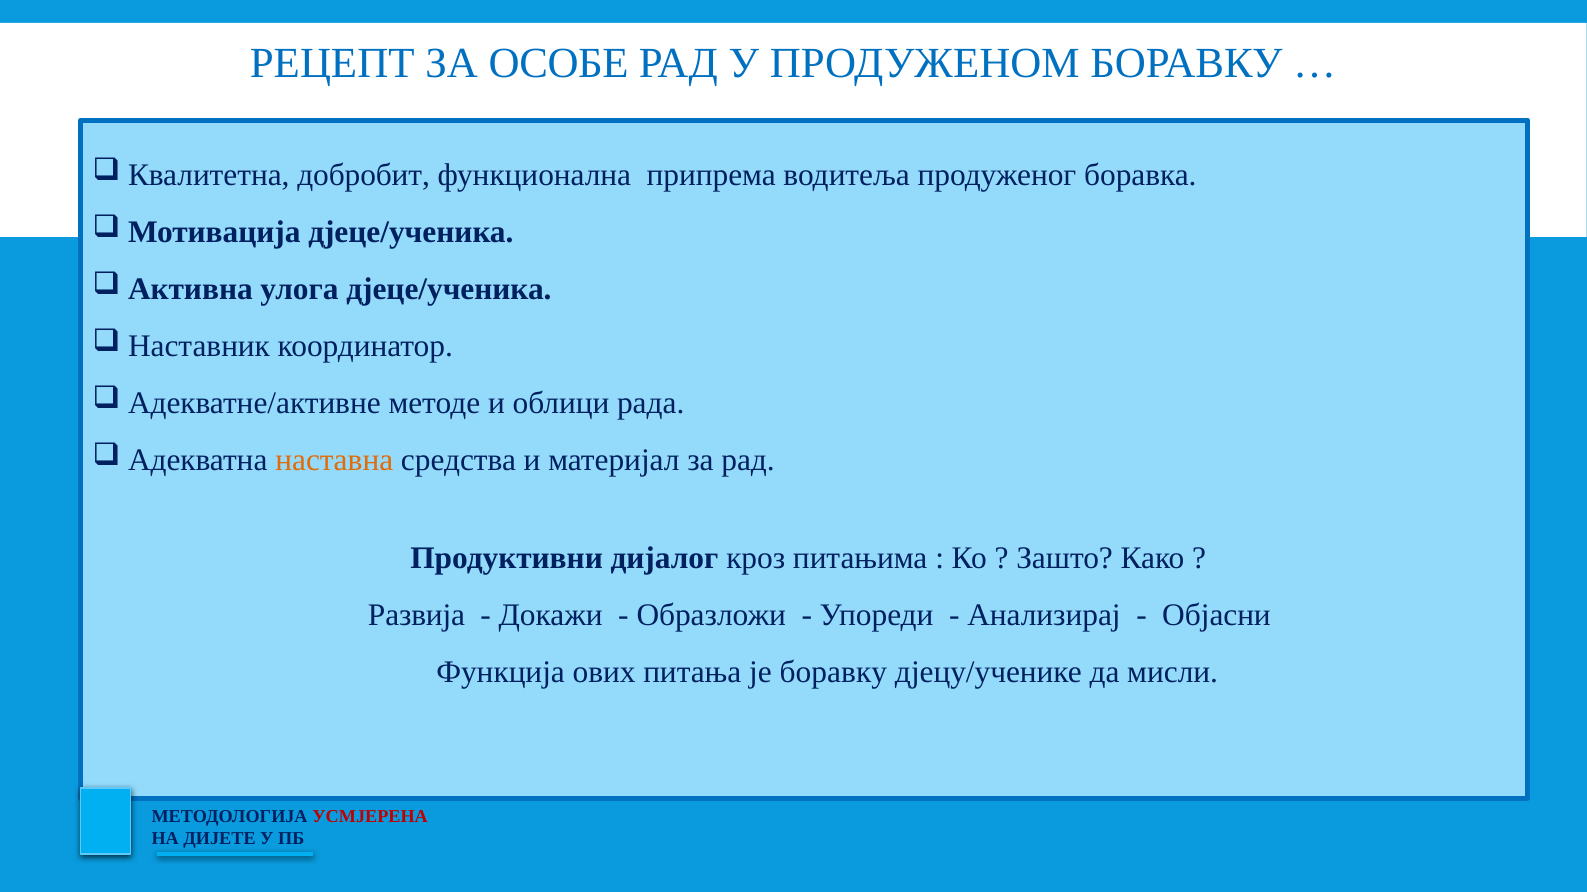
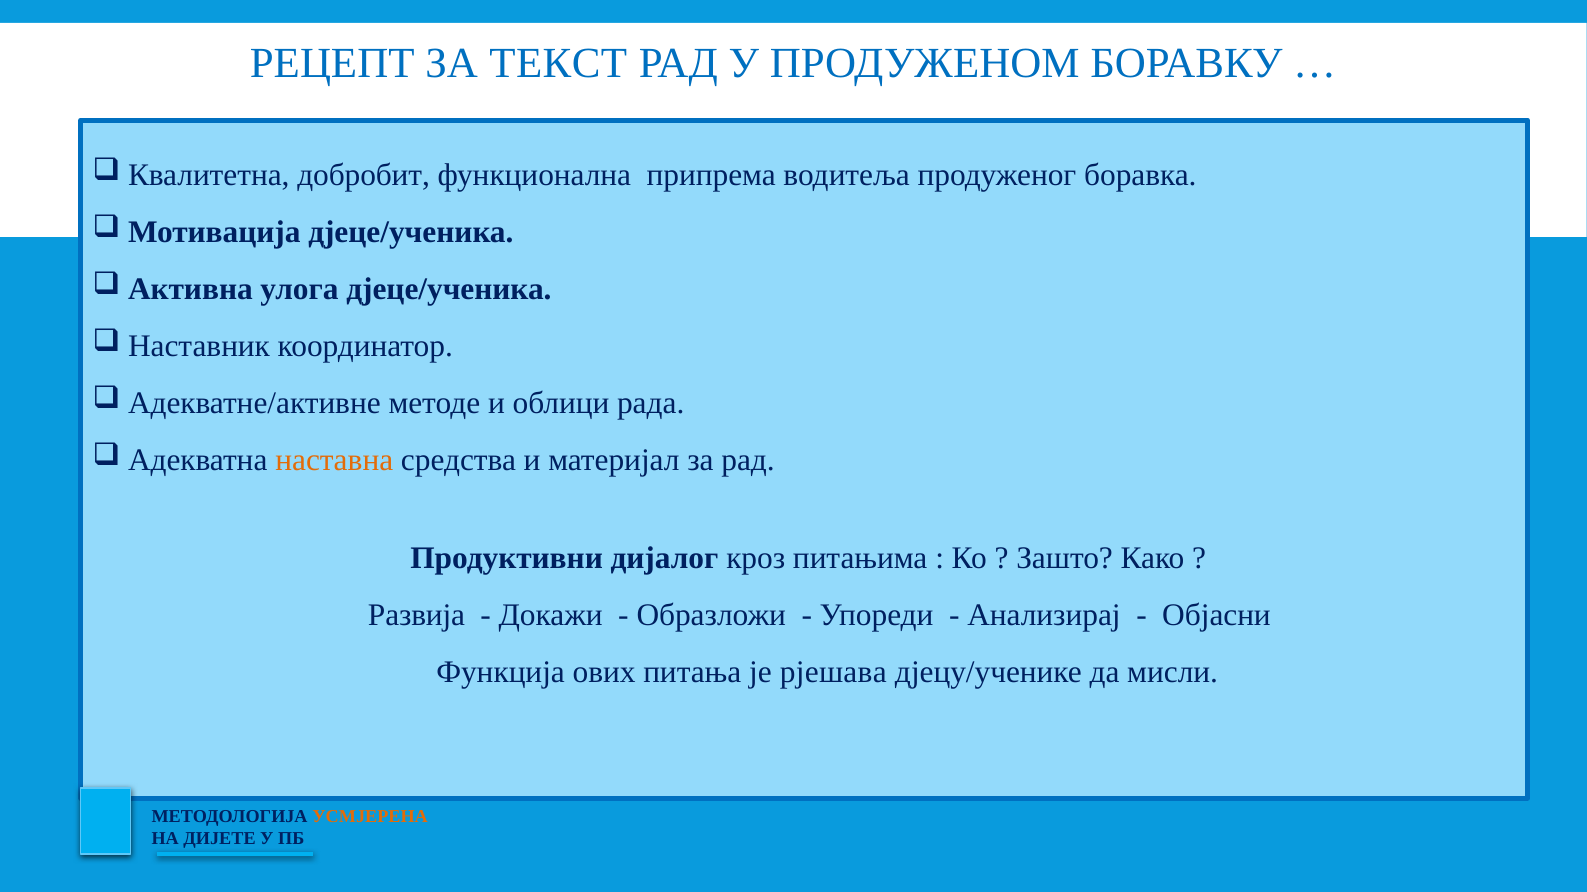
ОСОБЕ: ОСОБЕ -> ТЕКСТ (558, 64)
је боравку: боравку -> рјешава (833, 673)
УСМЈЕРЕНА colour: red -> orange (370, 818)
